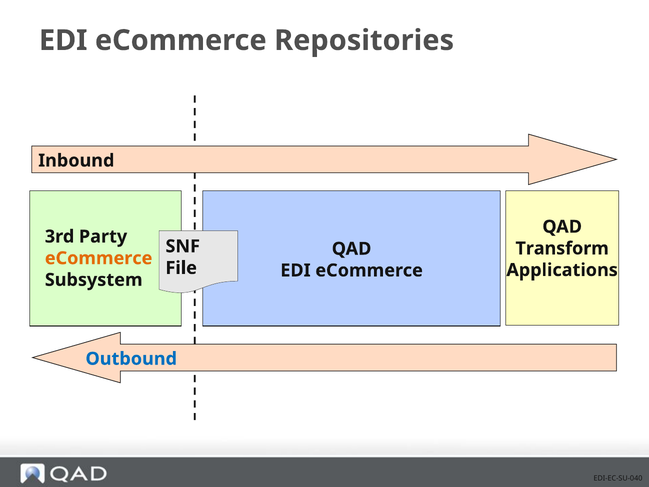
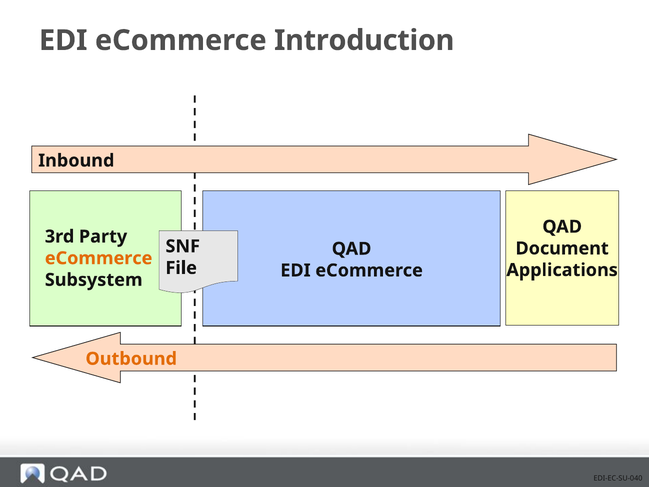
Repositories: Repositories -> Introduction (364, 40)
Transform: Transform -> Document (562, 248)
Outbound colour: blue -> orange (131, 359)
